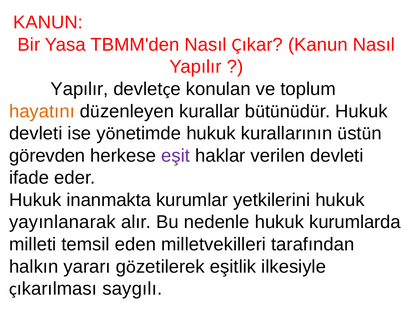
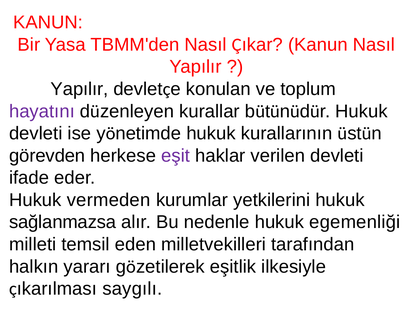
hayatını colour: orange -> purple (42, 111)
inanmakta: inanmakta -> vermeden (109, 200)
yayınlanarak: yayınlanarak -> sağlanmazsa (63, 222)
kurumlarda: kurumlarda -> egemenliği (355, 222)
